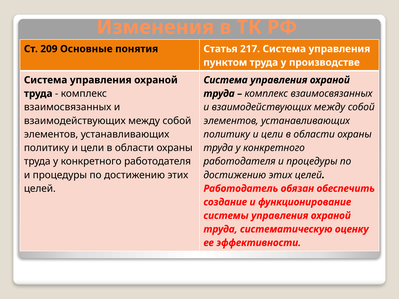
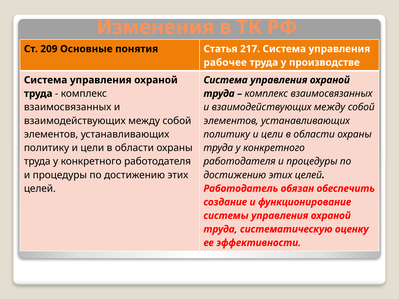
пунктом: пунктом -> рабочее (225, 63)
